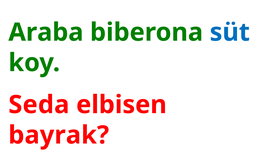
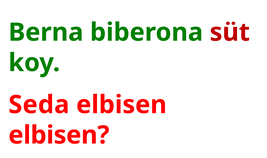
Araba: Araba -> Berna (46, 32)
süt colour: blue -> red (230, 32)
bayrak: bayrak -> elbisen (59, 135)
